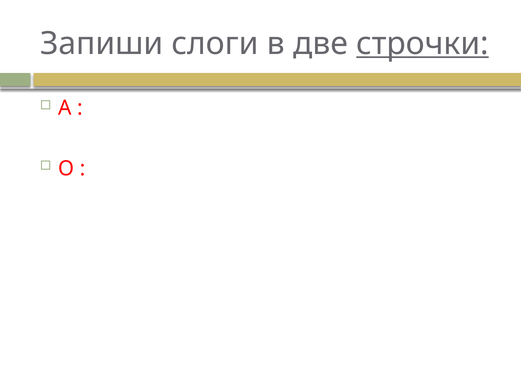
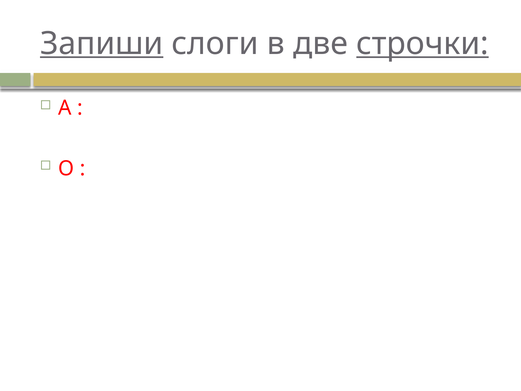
Запиши underline: none -> present (102, 43)
